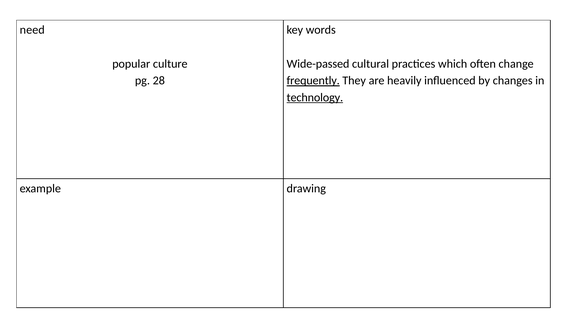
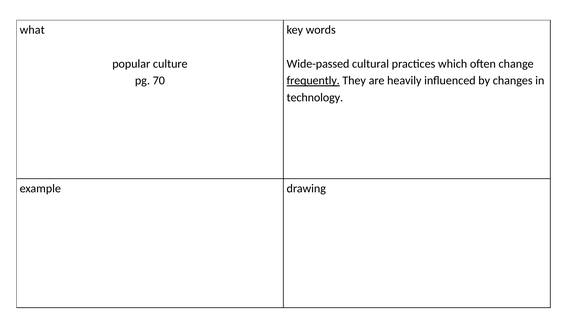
need: need -> what (32, 30)
28: 28 -> 70 (159, 81)
technology underline: present -> none (315, 97)
